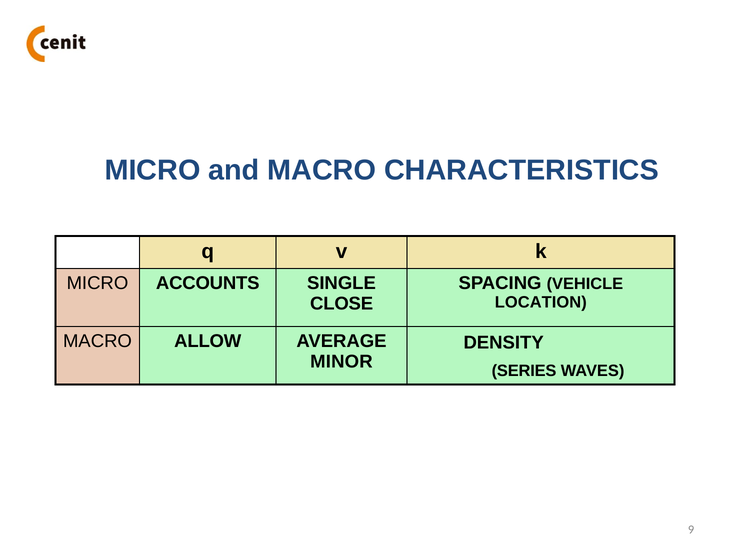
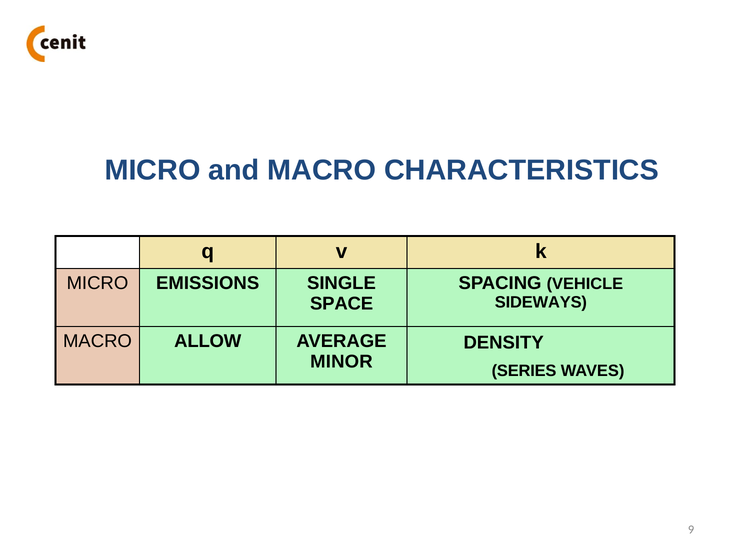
ACCOUNTS: ACCOUNTS -> EMISSIONS (208, 283)
LOCATION: LOCATION -> SIDEWAYS (541, 303)
CLOSE: CLOSE -> SPACE (342, 304)
